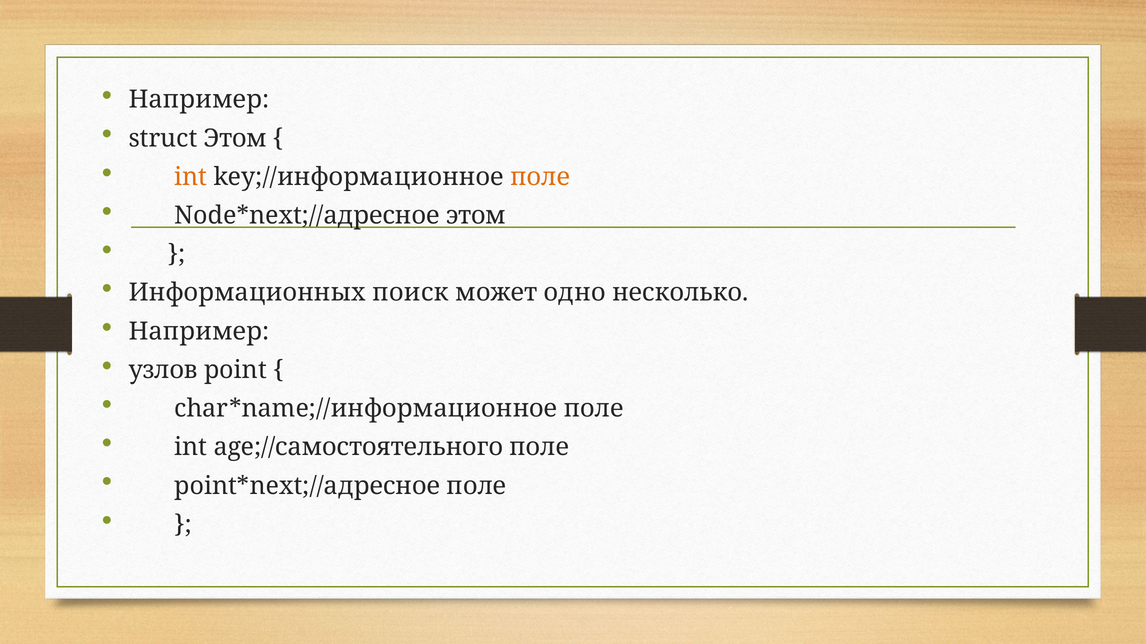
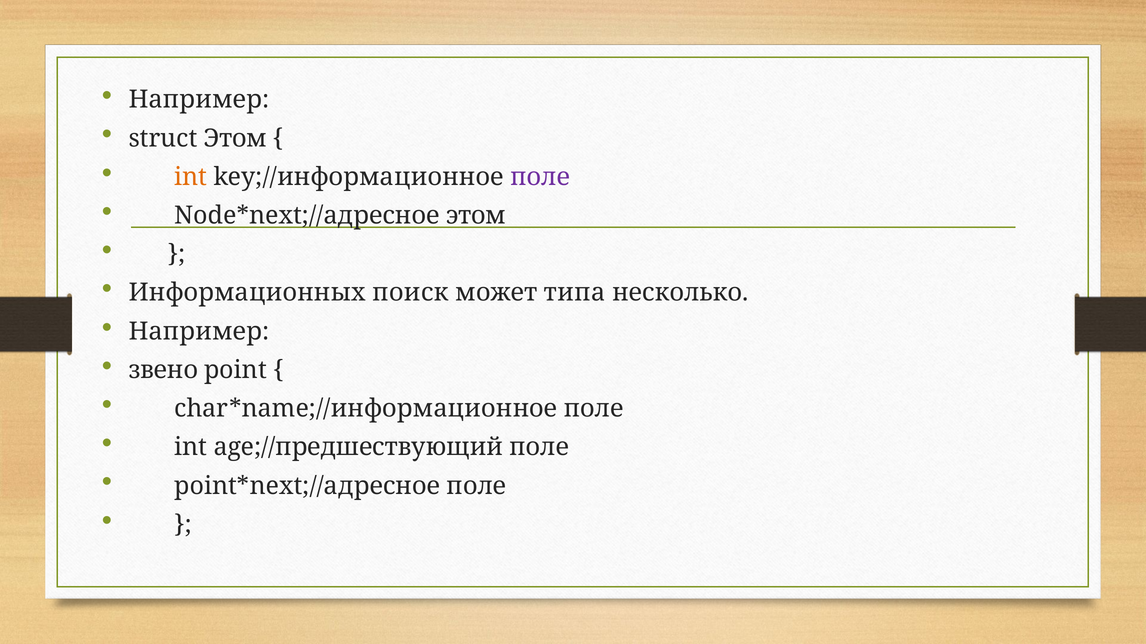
поле colour: orange -> purple (540, 177)
одно: одно -> типа (575, 293)
узлов: узлов -> звено (163, 370)
age;//самостоятельного: age;//самостоятельного -> age;//предшествующий (358, 448)
